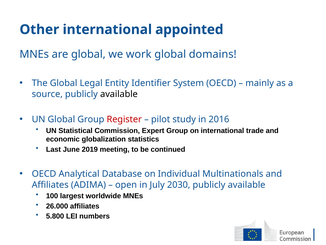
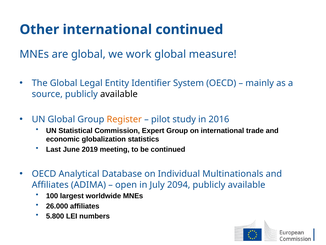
international appointed: appointed -> continued (189, 29)
domains: domains -> measure (213, 54)
Register colour: red -> orange (124, 119)
2030: 2030 -> 2094 (179, 184)
